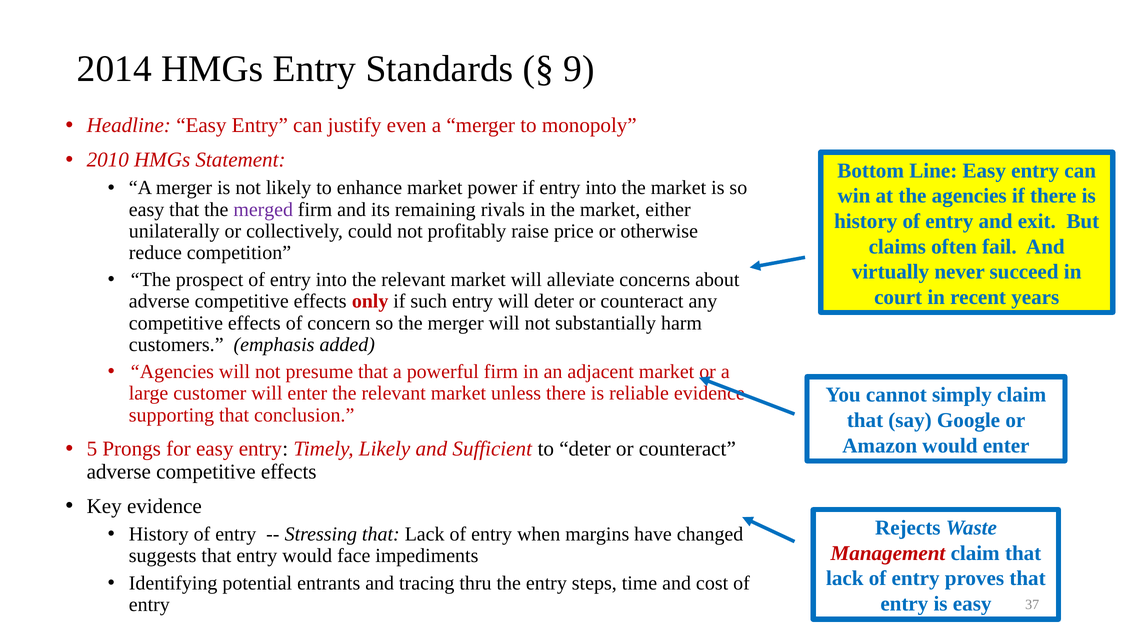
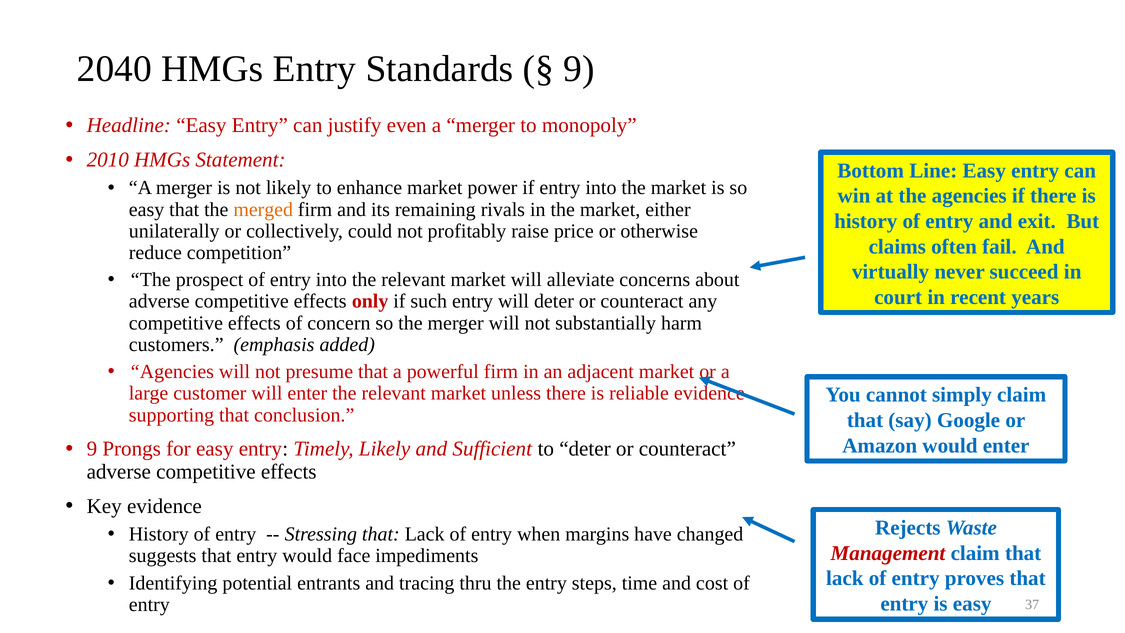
2014: 2014 -> 2040 (114, 69)
merged colour: purple -> orange (263, 209)
5: 5 -> 9 (92, 449)
